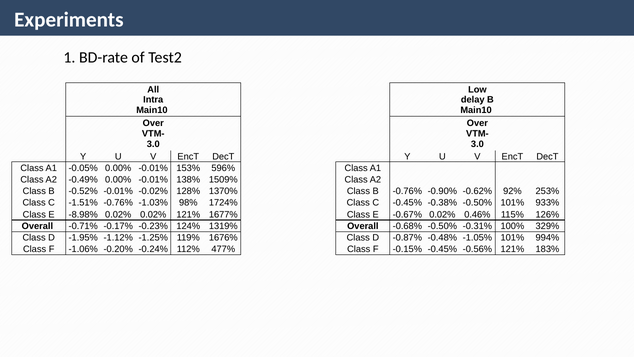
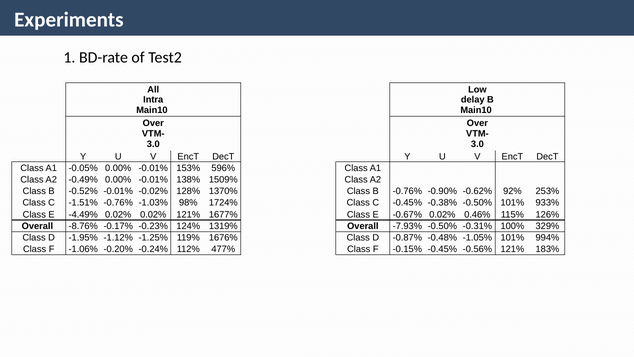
-8.98%: -8.98% -> -4.49% (83, 214)
-0.71%: -0.71% -> -8.76% (83, 226)
-0.68%: -0.68% -> -7.93% (407, 226)
